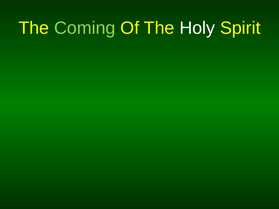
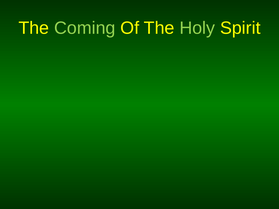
Holy colour: white -> light green (197, 28)
